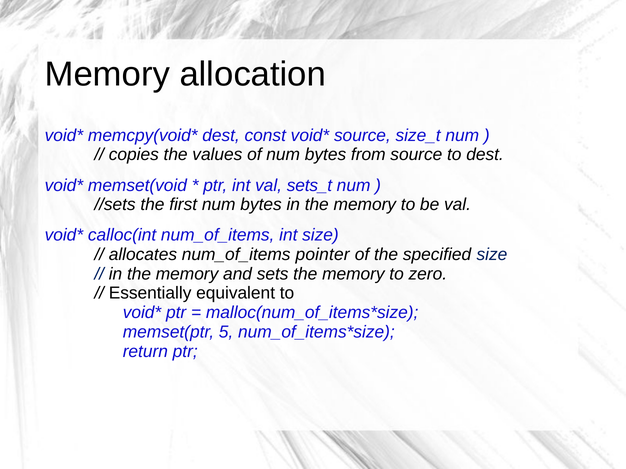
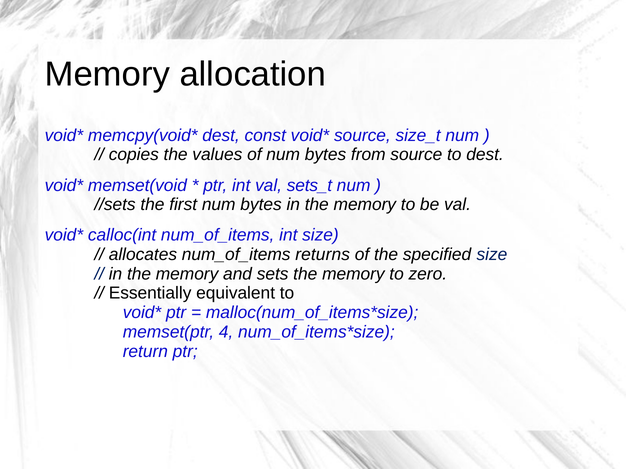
pointer: pointer -> returns (323, 255)
5: 5 -> 4 (226, 332)
